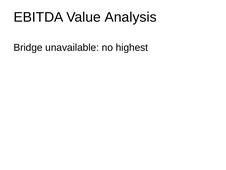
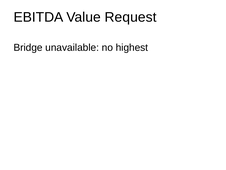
Analysis: Analysis -> Request (131, 17)
